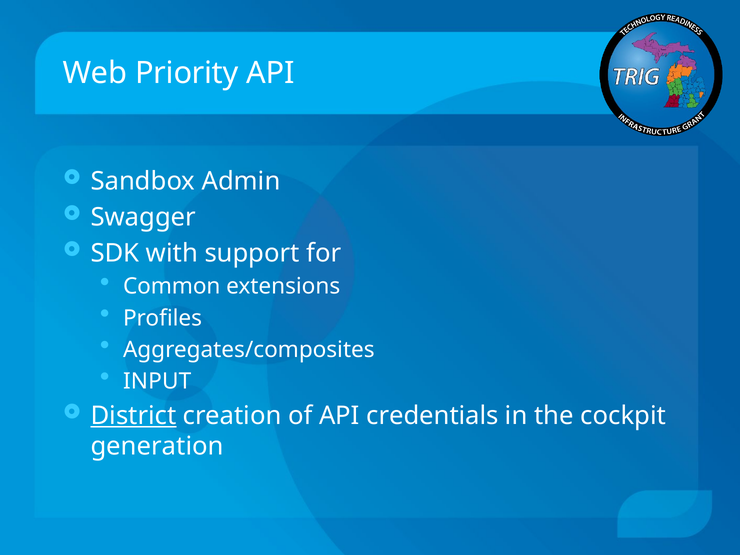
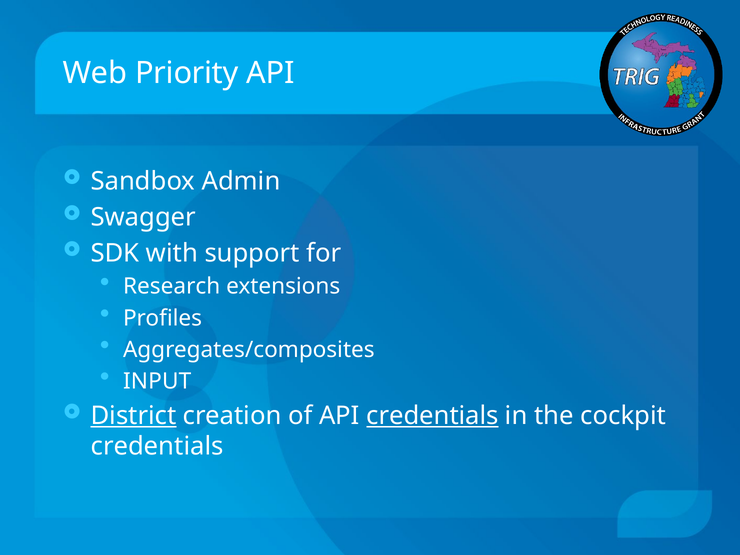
Common: Common -> Research (172, 286)
credentials underline: none -> present (432, 416)
generation: generation -> credentials (157, 446)
